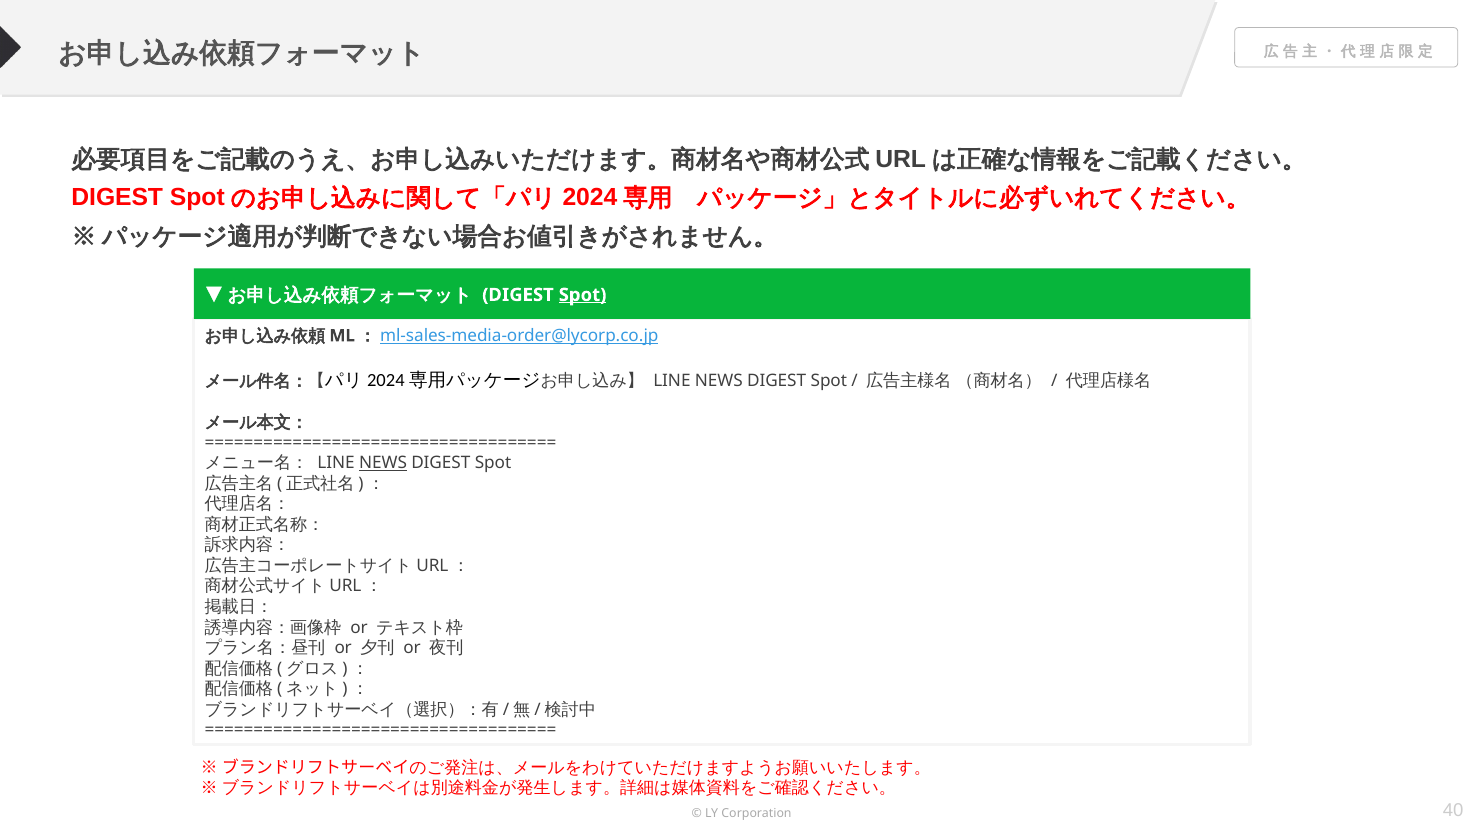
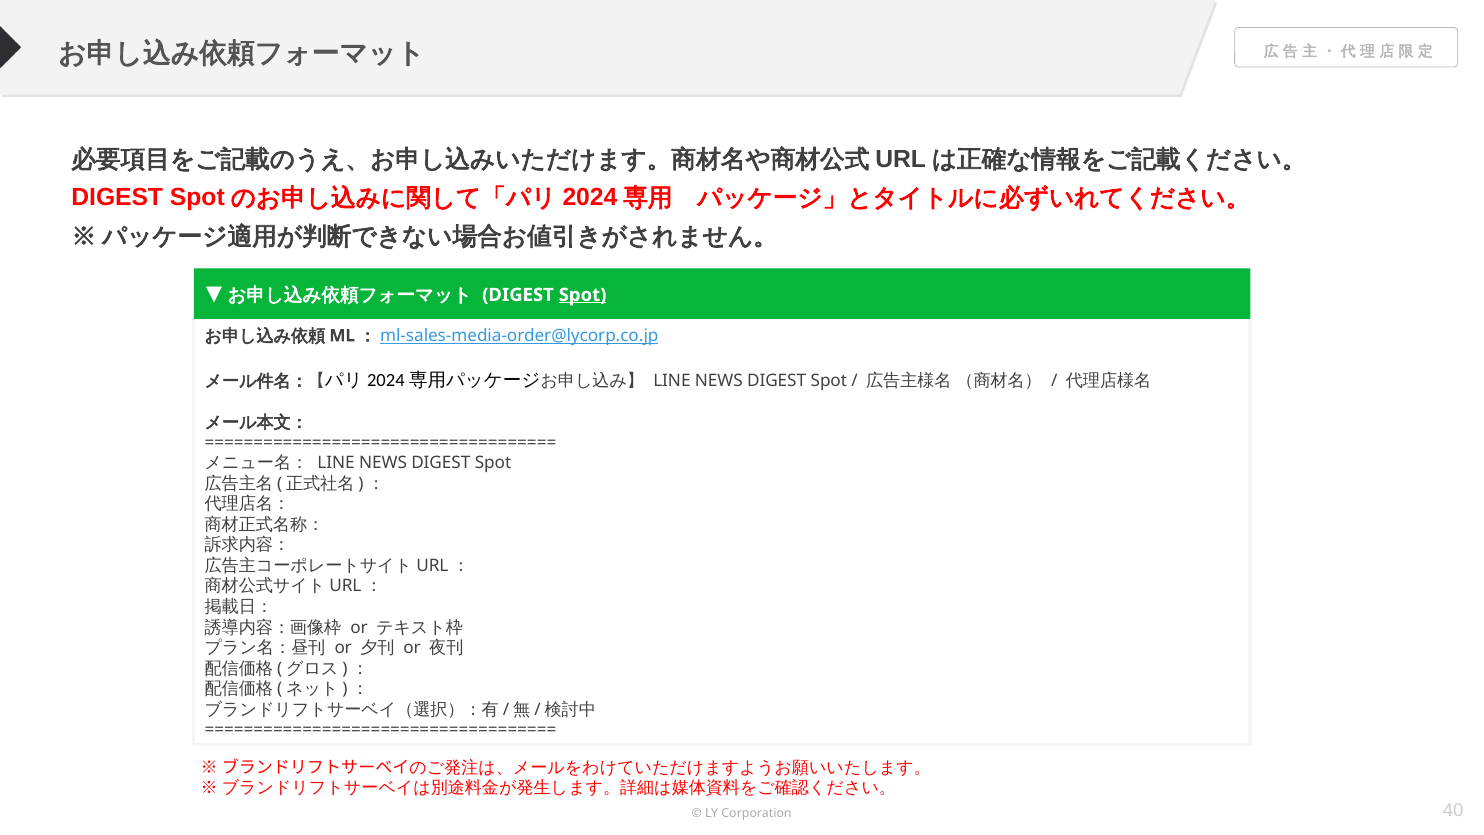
NEWS underline: present -> none (383, 463)
